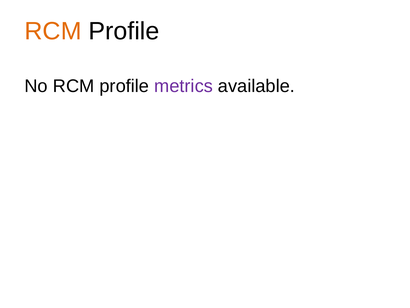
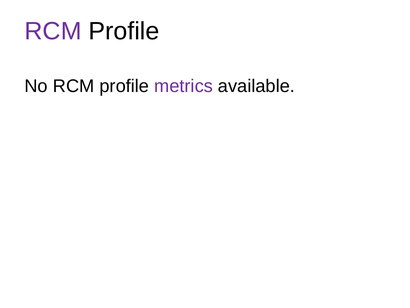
RCM colour: orange -> purple (53, 31)
